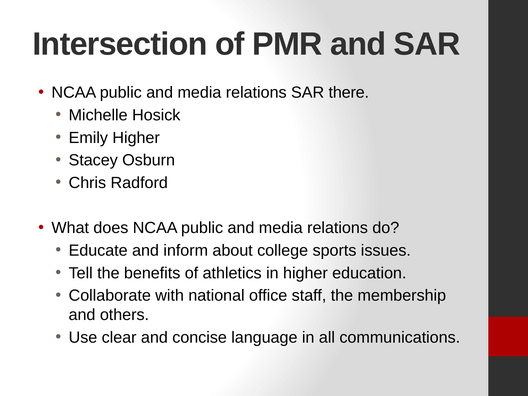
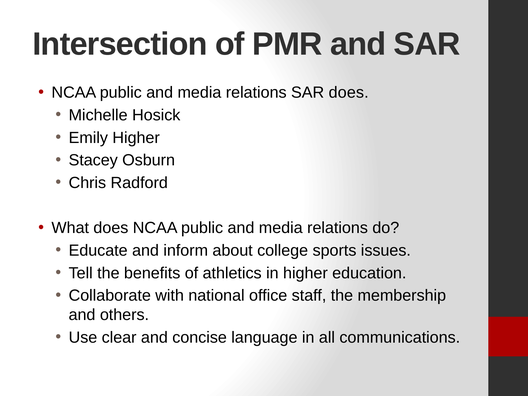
SAR there: there -> does (349, 93)
